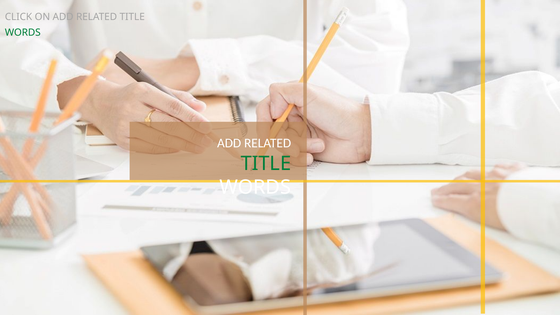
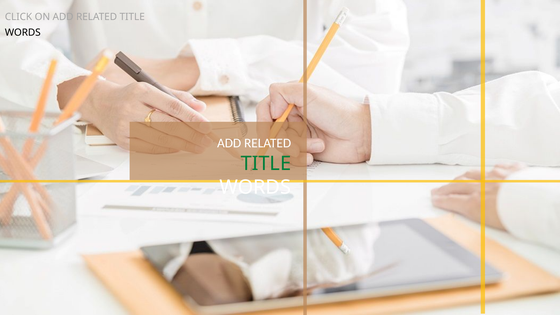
WORDS colour: green -> black (23, 33)
